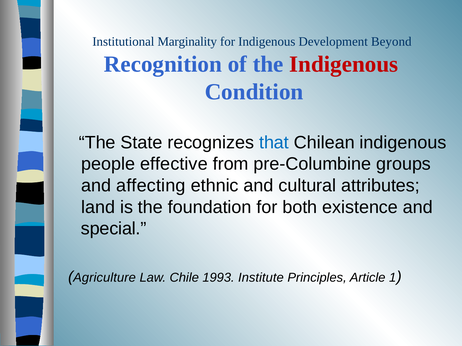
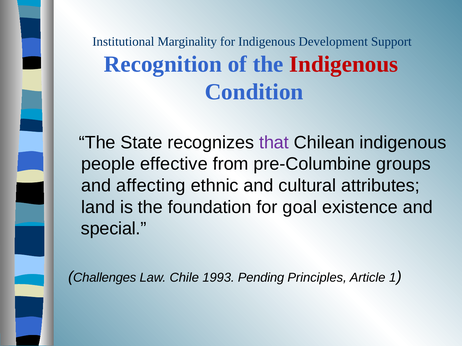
Beyond: Beyond -> Support (391, 42)
that colour: blue -> purple (274, 143)
both: both -> goal (300, 207)
Agriculture: Agriculture -> Challenges (105, 278)
Institute: Institute -> Pending (261, 278)
